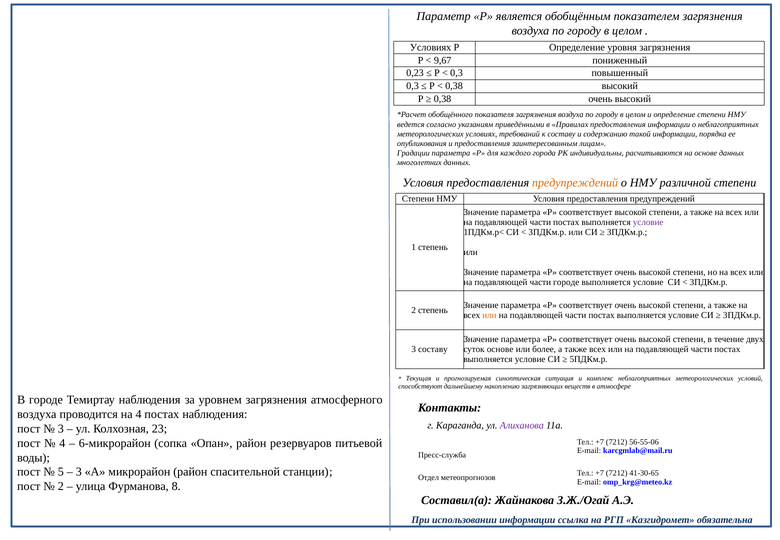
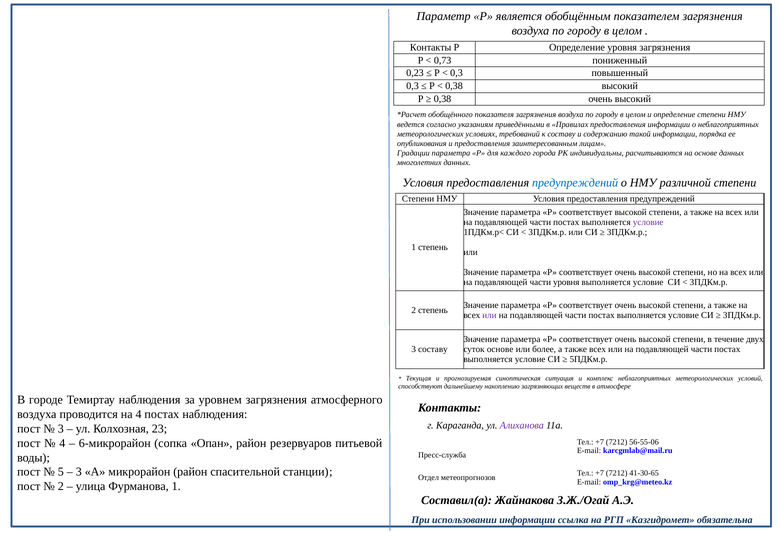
Условиях: Условиях -> Контакты (431, 47)
9,67: 9,67 -> 0,73 (443, 60)
предупреждений colour: orange -> blue (575, 183)
части городе: городе -> уровня (566, 282)
или colour: orange -> purple (489, 315)
Фурманова 8: 8 -> 1 (176, 486)
